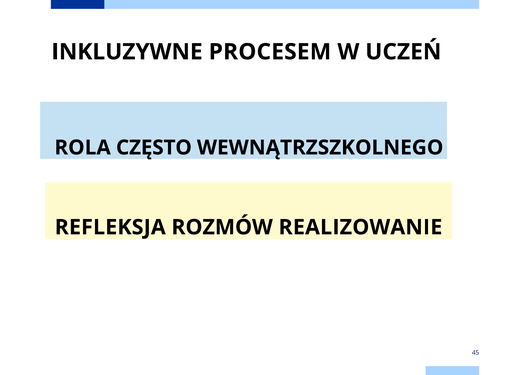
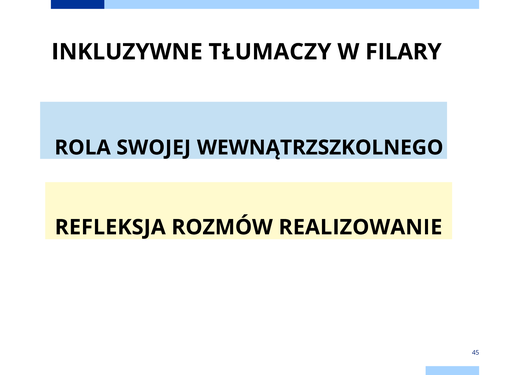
PROCESEM: PROCESEM -> TŁUMACZY (270, 52)
UCZEŃ: UCZEŃ -> FILARY (403, 52)
CZĘSTO: CZĘSTO -> SWOJEJ (154, 147)
